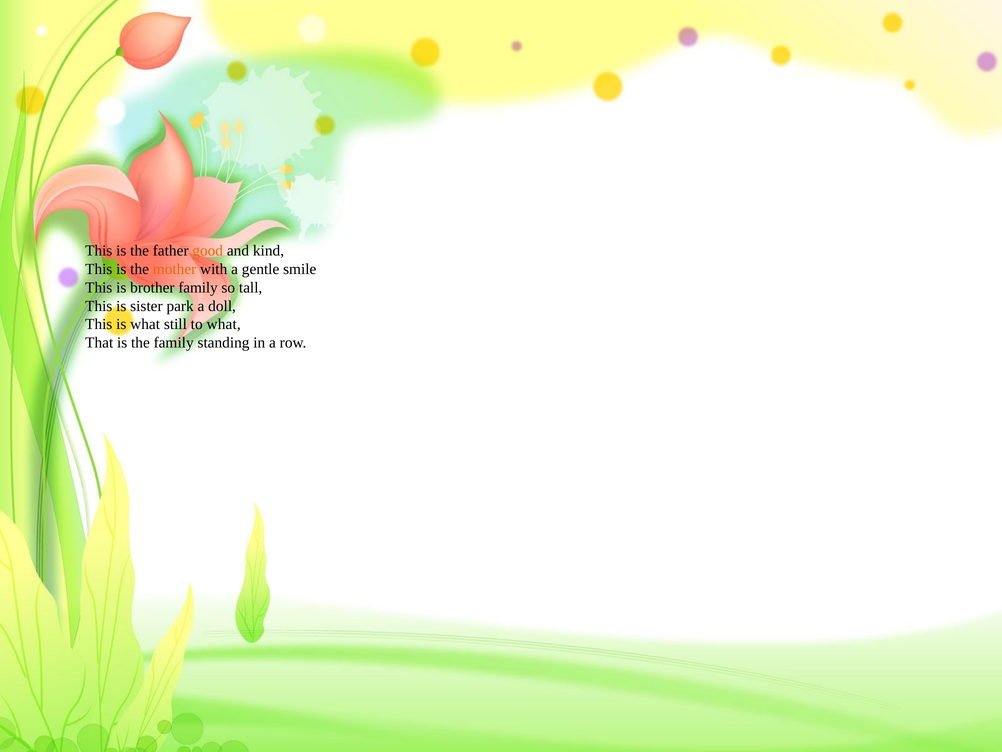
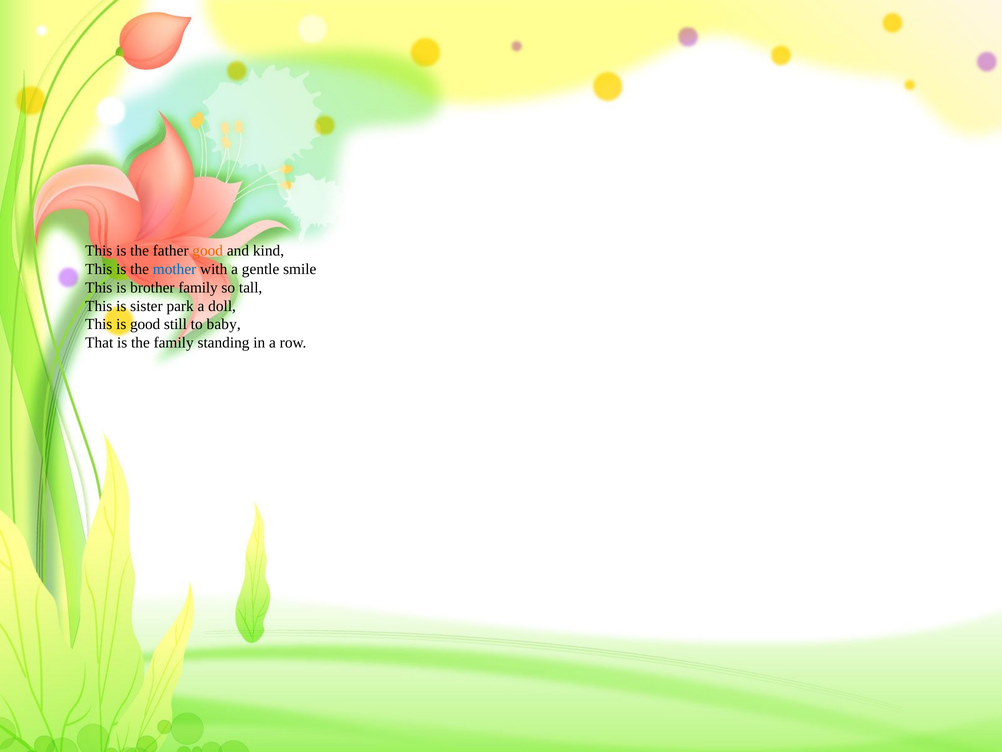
mother colour: orange -> blue (175, 269)
is what: what -> good (145, 324)
to what: what -> baby (224, 324)
